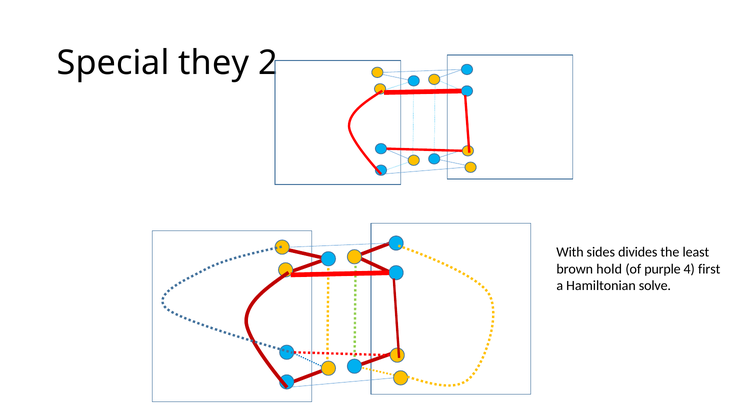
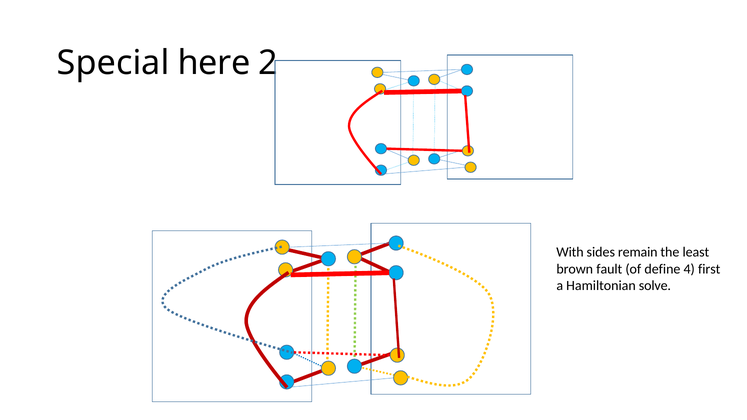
they: they -> here (214, 63)
divides: divides -> remain (638, 252)
hold: hold -> fault (609, 269)
purple: purple -> define (662, 269)
